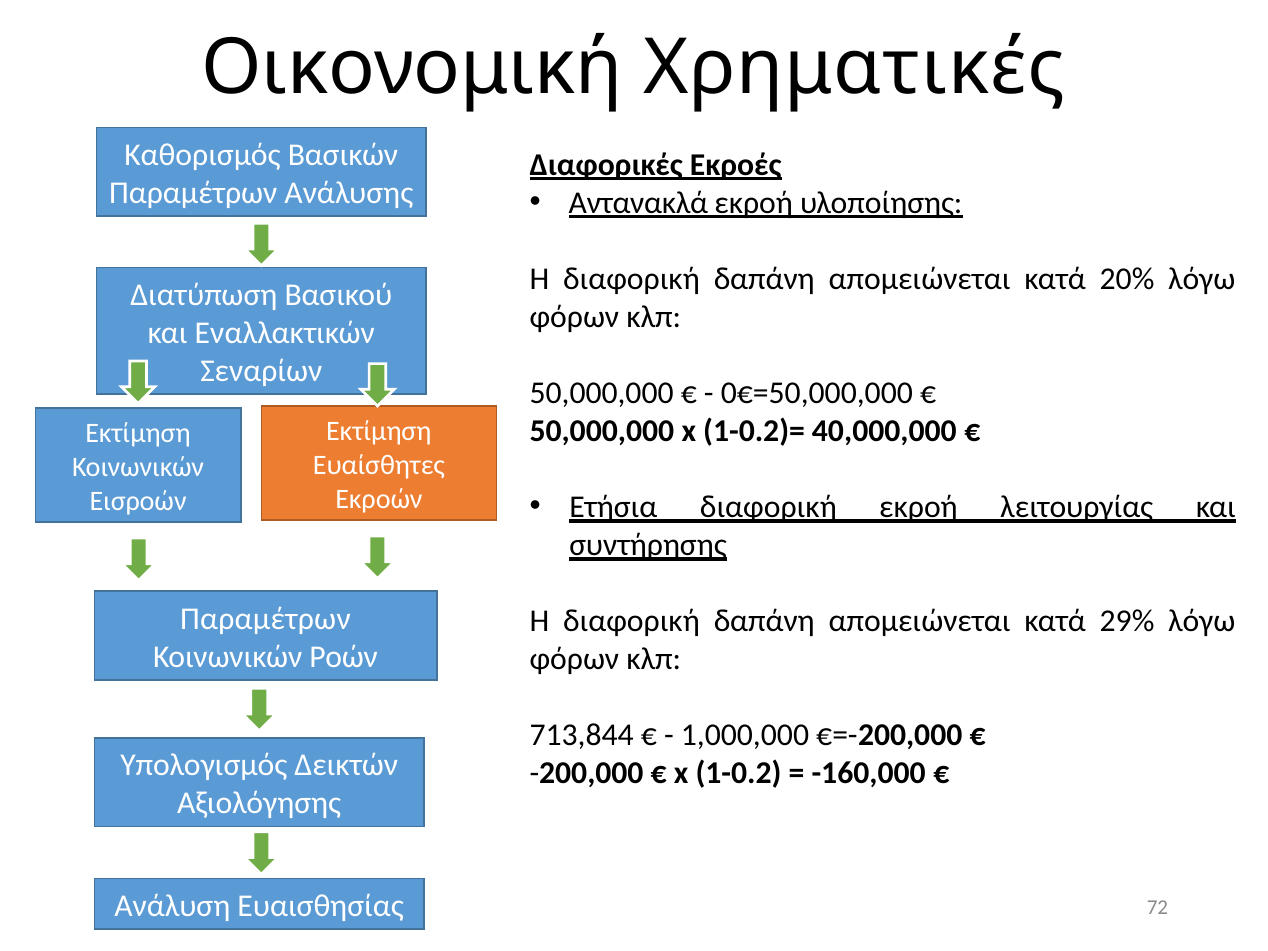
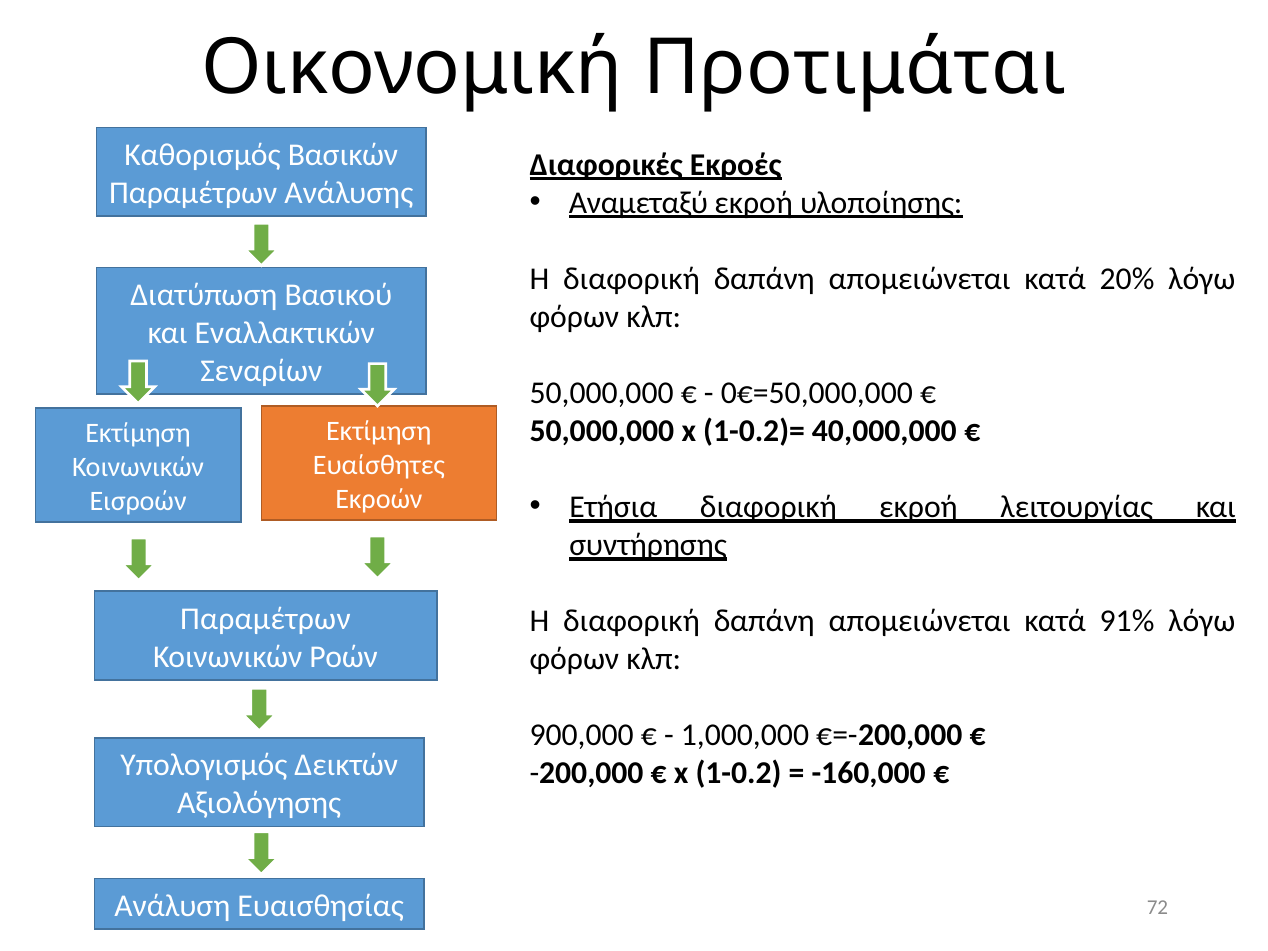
Χρηματικές: Χρηματικές -> Προτιμάται (855, 67)
Αντανακλά: Αντανακλά -> Αναμεταξύ (638, 203)
29%: 29% -> 91% (1127, 621)
713,844: 713,844 -> 900,000 (582, 735)
